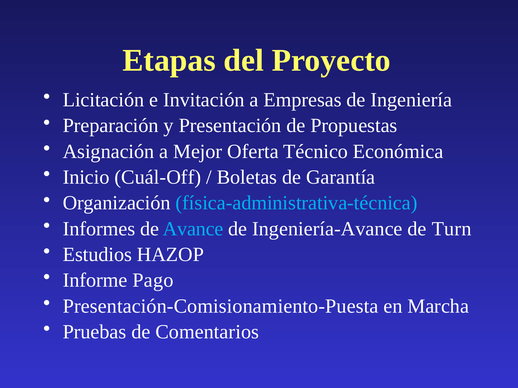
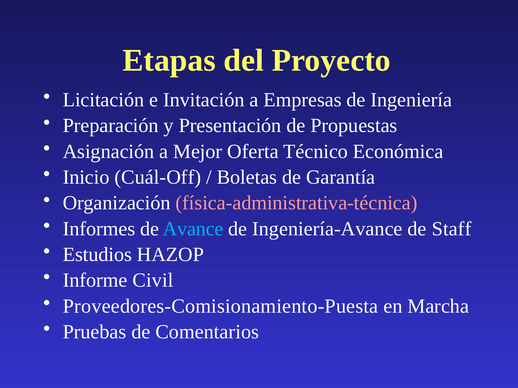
física-administrativa-técnica colour: light blue -> pink (297, 203)
Turn: Turn -> Staff (452, 229)
Pago: Pago -> Civil (153, 281)
Presentación-Comisionamiento-Puesta: Presentación-Comisionamiento-Puesta -> Proveedores-Comisionamiento-Puesta (221, 306)
